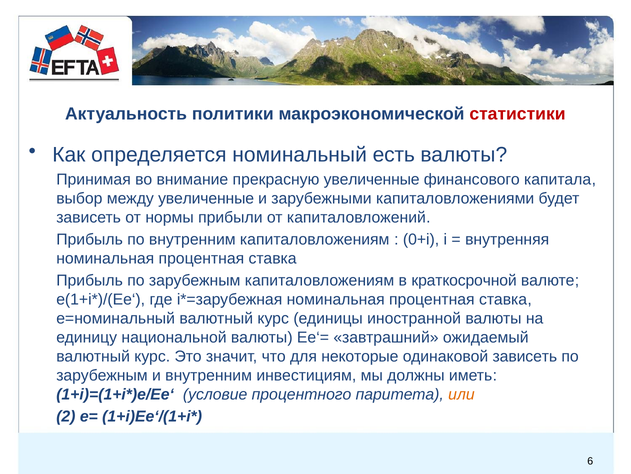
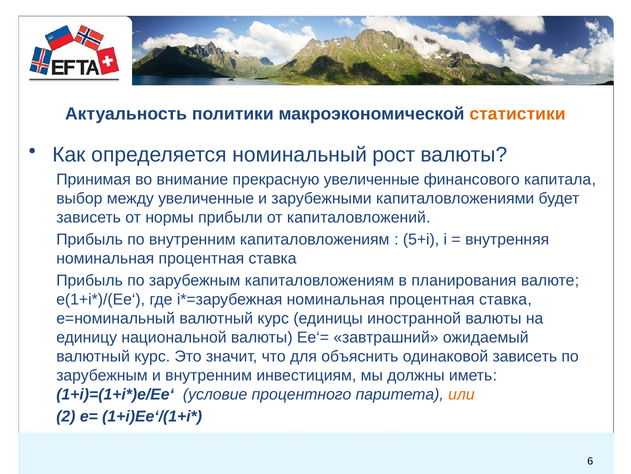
статистики colour: red -> orange (517, 114)
есть: есть -> рост (394, 155)
0+i: 0+i -> 5+i (421, 239)
краткосрочной: краткосрочной -> планирования (464, 280)
некоторые: некоторые -> объяснить (360, 356)
